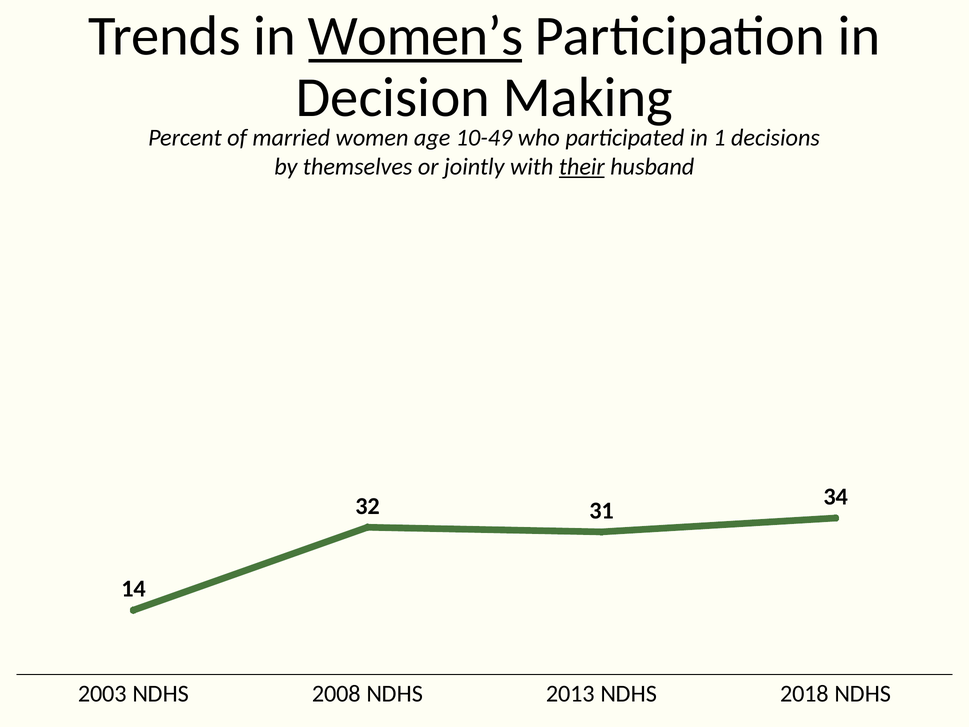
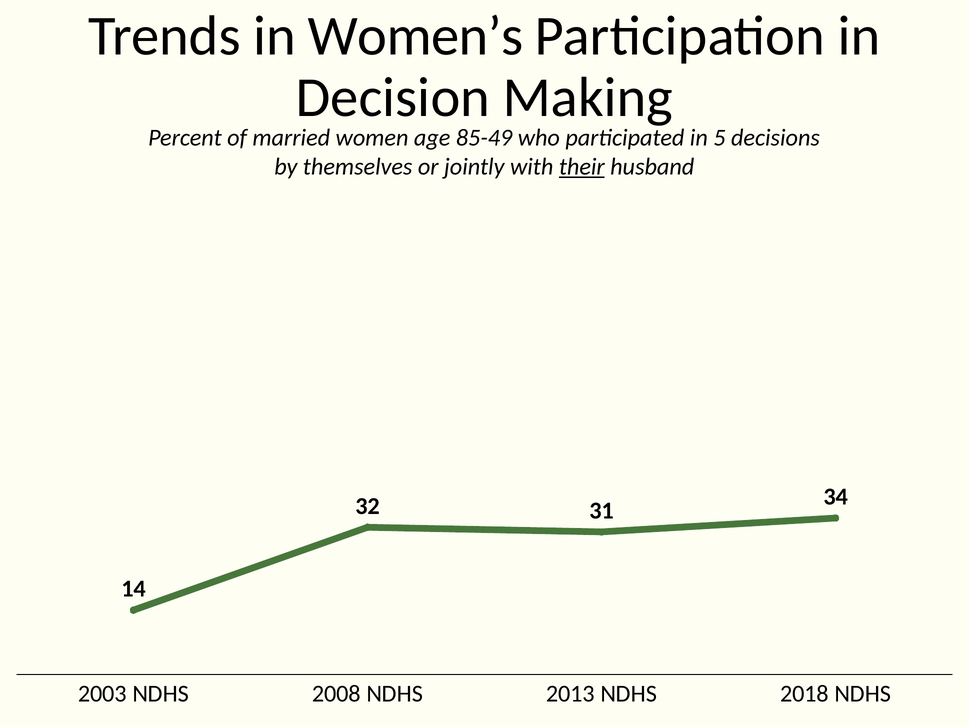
Women’s underline: present -> none (416, 36)
10-49: 10-49 -> 85-49 (484, 138)
1: 1 -> 5 (719, 138)
